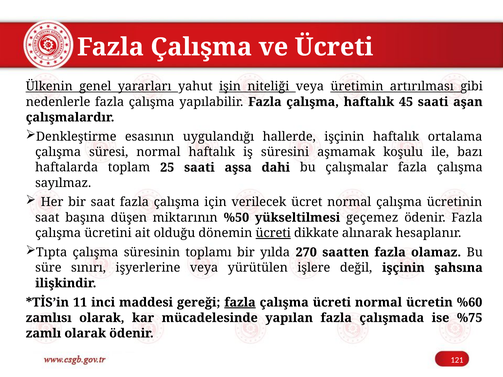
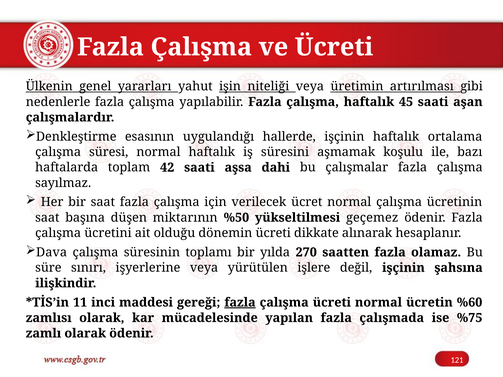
25: 25 -> 42 (167, 168)
ücreti underline: present -> none (273, 233)
Tıpta: Tıpta -> Dava (52, 252)
